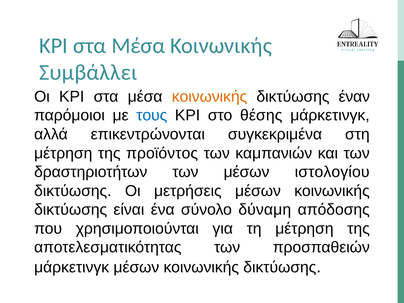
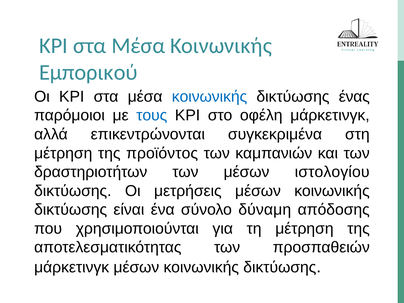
Συμβάλλει: Συμβάλλει -> Εμπορικού (88, 73)
κοινωνικής colour: orange -> blue (209, 97)
έναν: έναν -> ένας (354, 97)
θέσης: θέσης -> οφέλη (261, 115)
